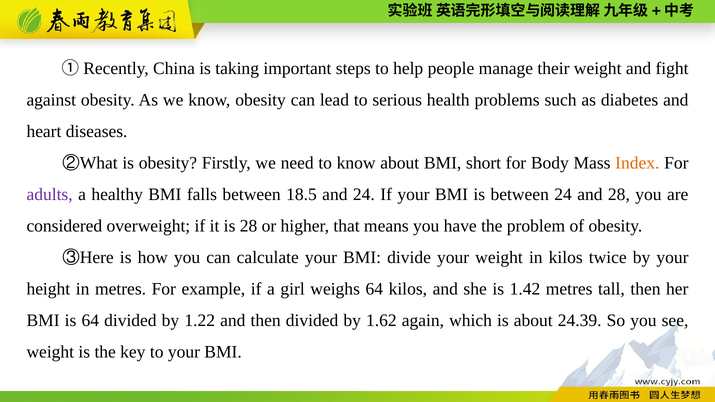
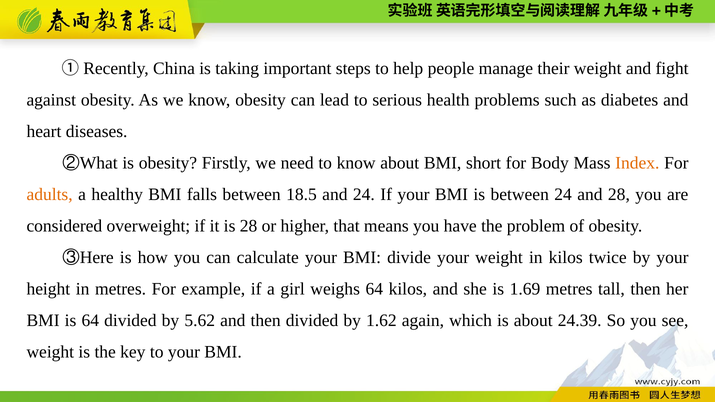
adults colour: purple -> orange (50, 195)
1.42: 1.42 -> 1.69 (525, 289)
1.22: 1.22 -> 5.62 (200, 321)
